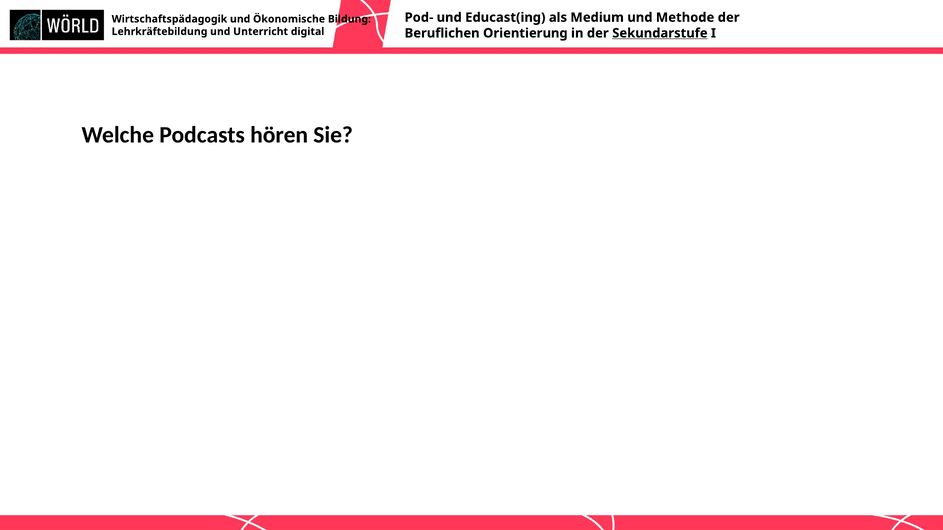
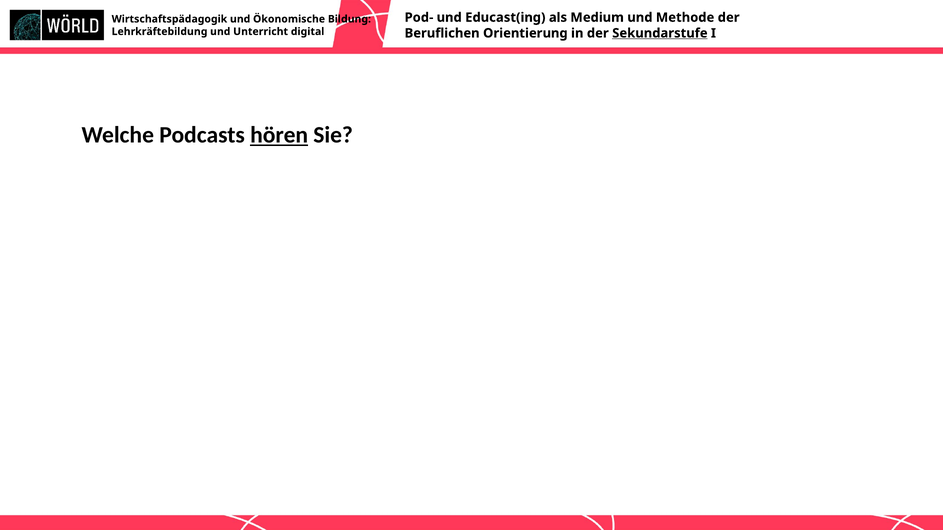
hören underline: none -> present (279, 135)
